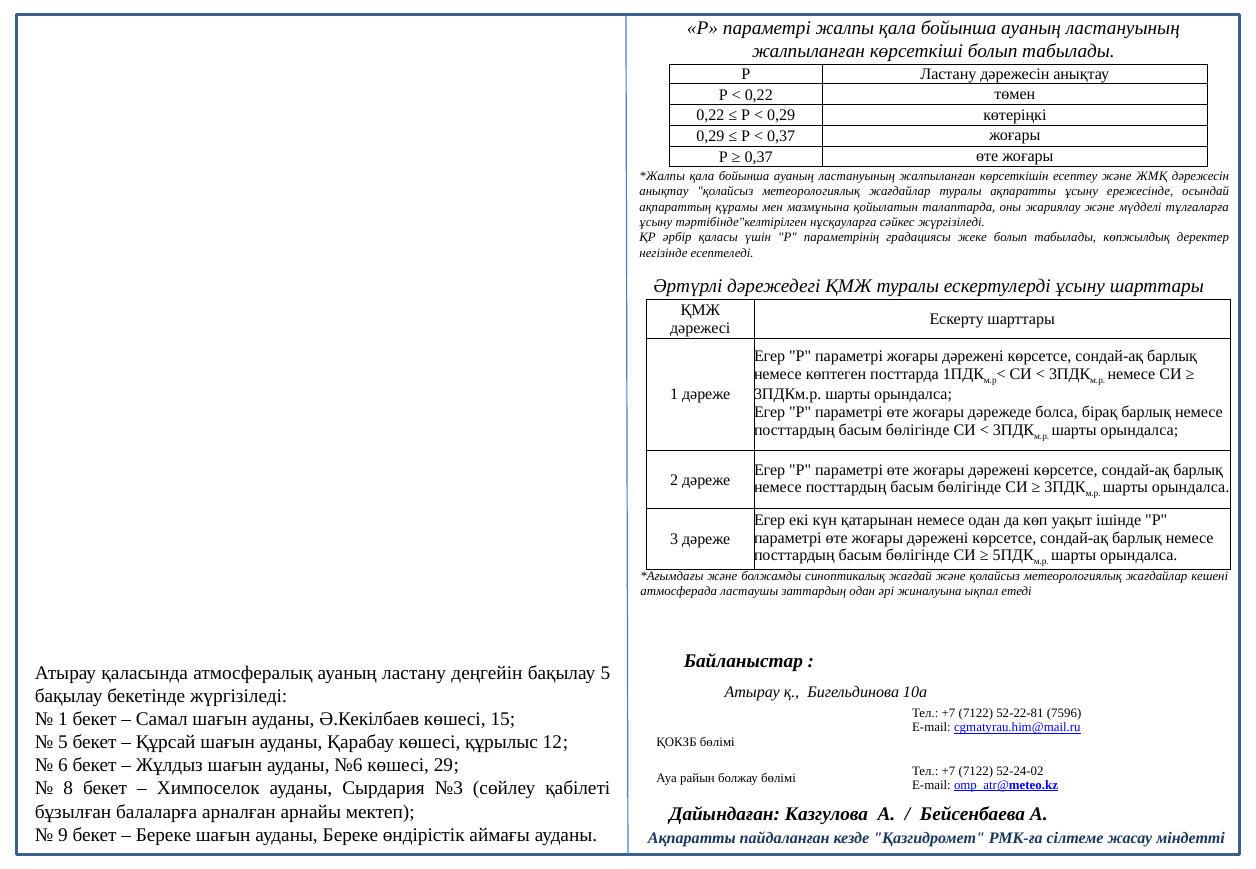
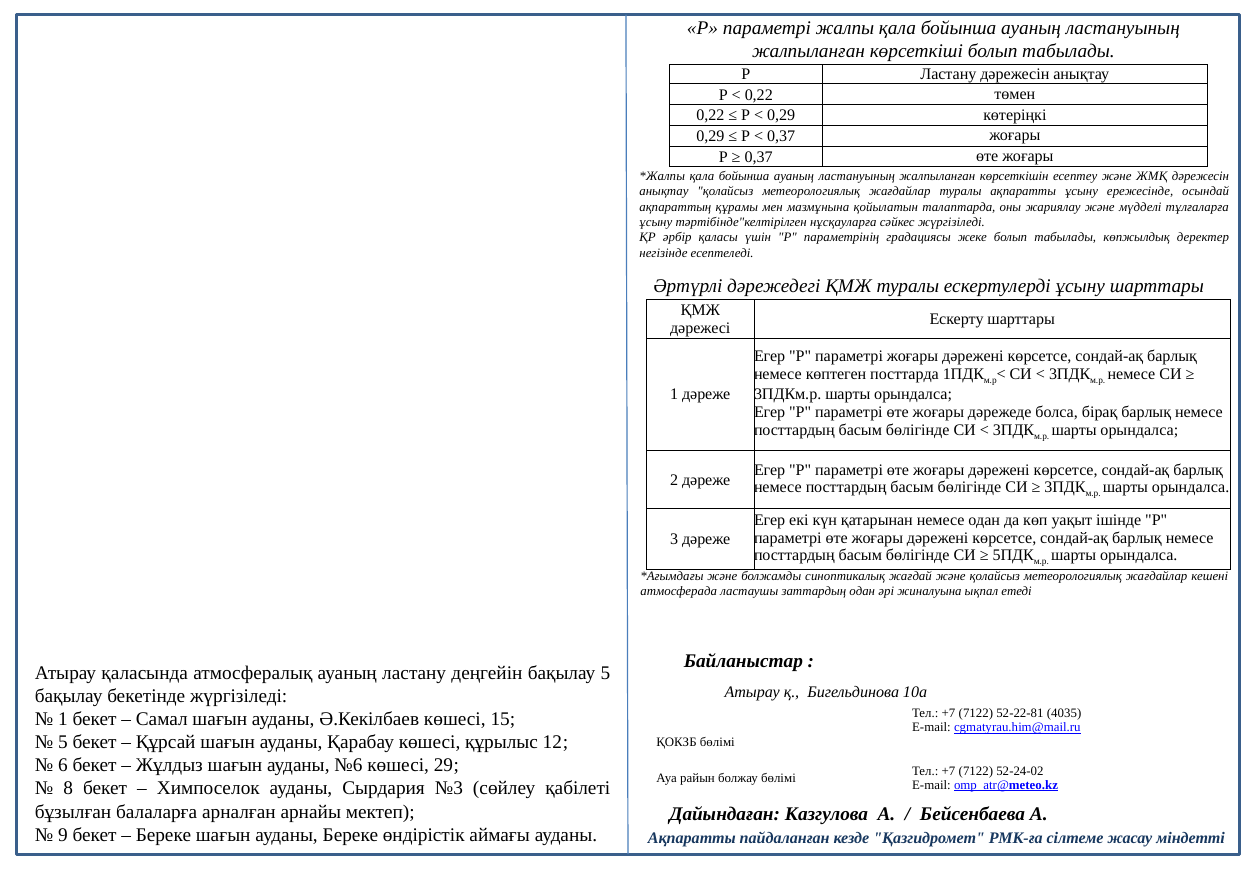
7596: 7596 -> 4035 (1064, 714)
